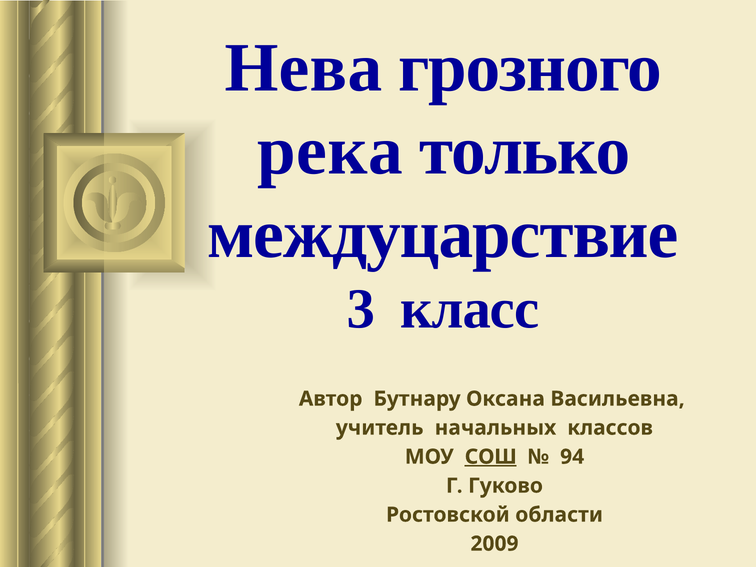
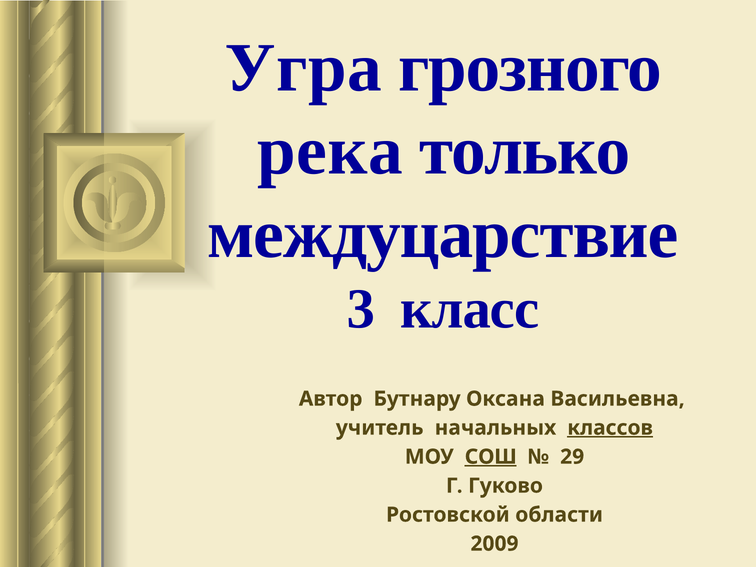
Нева: Нева -> Угра (303, 68)
классов underline: none -> present (610, 428)
94: 94 -> 29 (572, 457)
